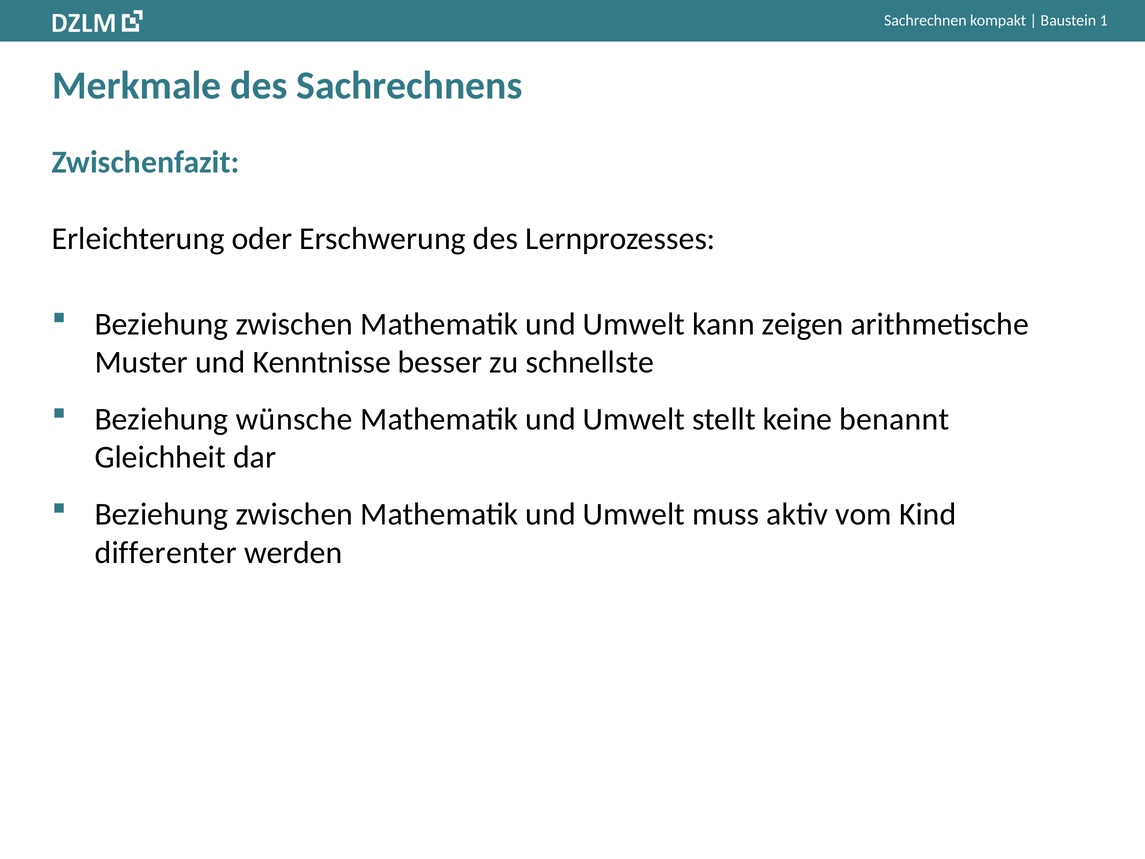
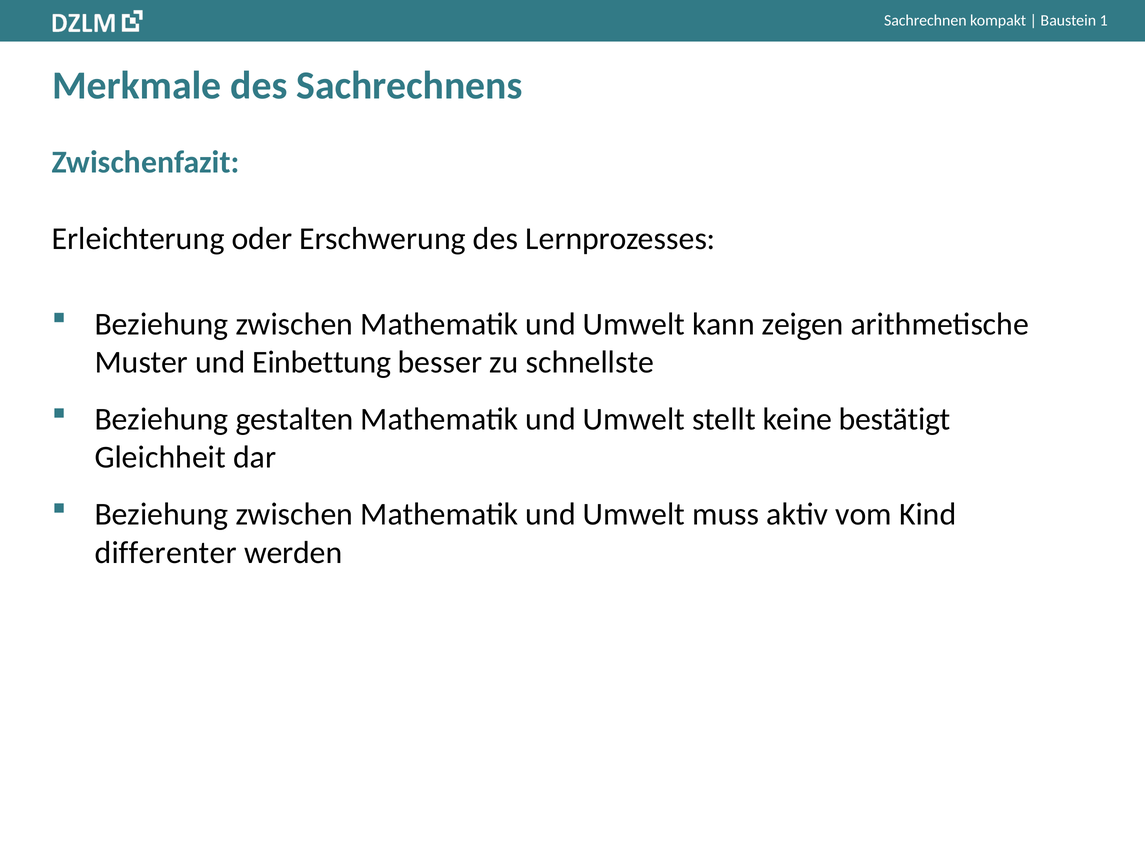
Kenntnisse: Kenntnisse -> Einbettung (322, 362)
wünsche: wünsche -> gestalten (294, 419)
benannt: benannt -> bestätigt (895, 419)
